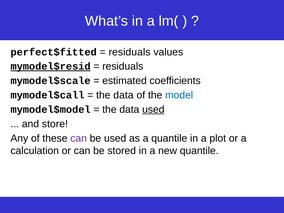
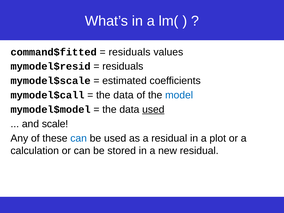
perfect$fitted: perfect$fitted -> command$fitted (54, 52)
mymodel$resid underline: present -> none (51, 66)
store: store -> scale (55, 124)
can colour: purple -> blue (79, 138)
a quantile: quantile -> residual (169, 138)
new quantile: quantile -> residual (199, 151)
